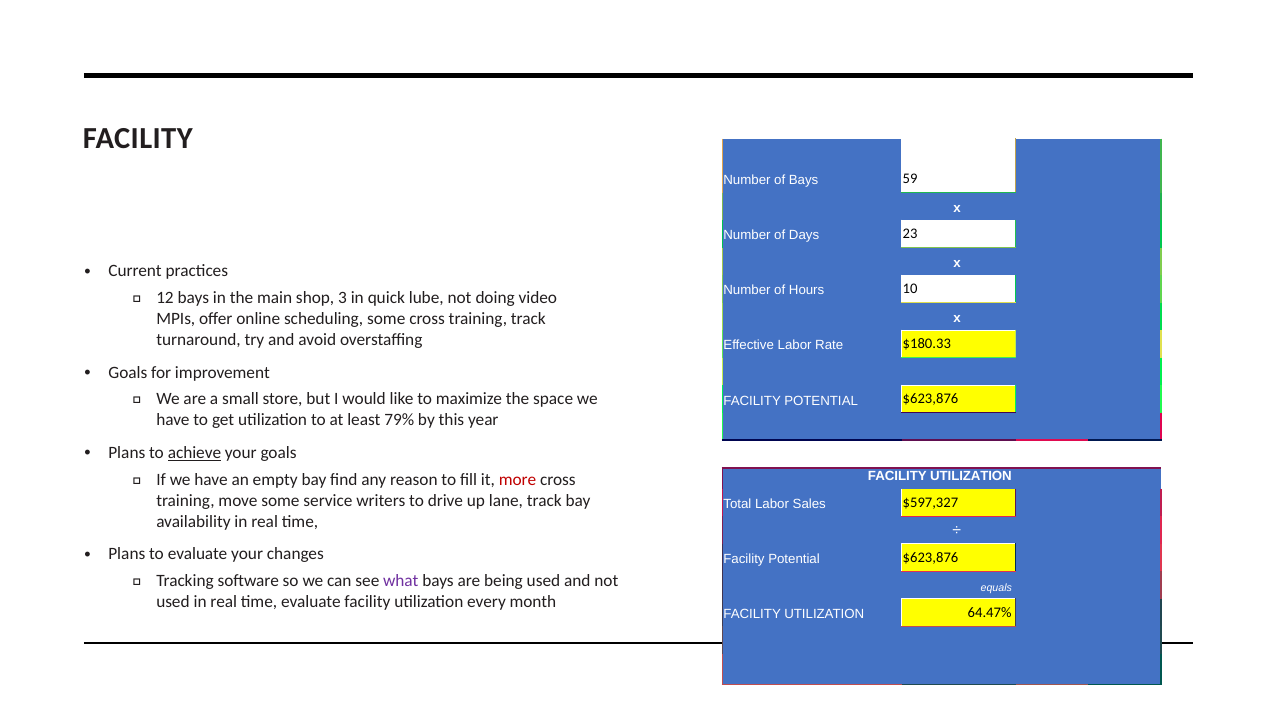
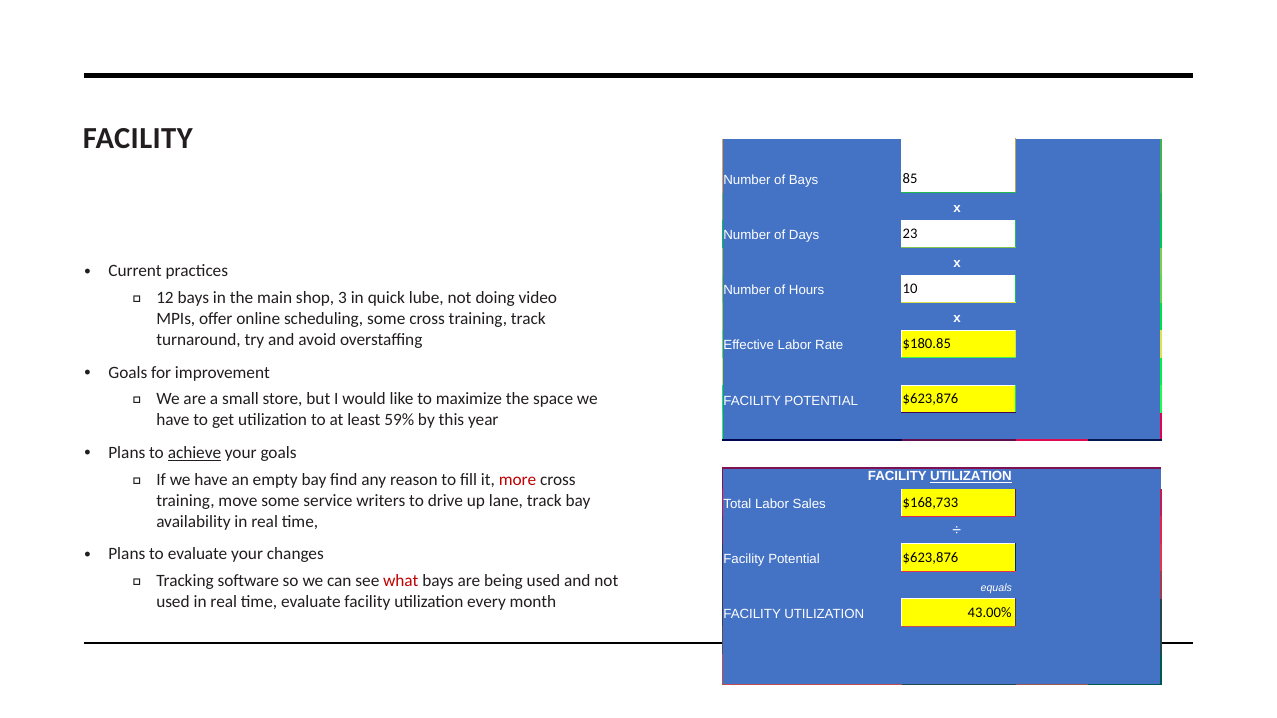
59: 59 -> 85 (910, 179)
$180.33: $180.33 -> $180.85 (927, 344)
79%: 79% -> 59% (399, 420)
UTILIZATION underline: none -> present (971, 477)
$597,327: $597,327 -> $168,733 (930, 503)
what colour: purple -> red (401, 581)
64.47%: 64.47% -> 43.00% (990, 613)
